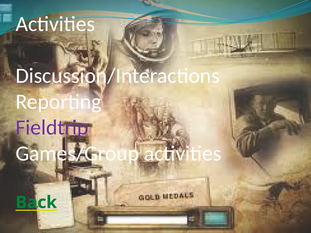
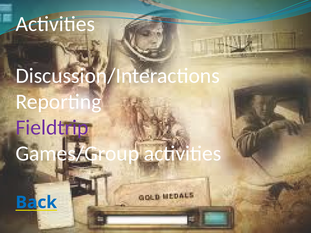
Back colour: green -> blue (36, 203)
